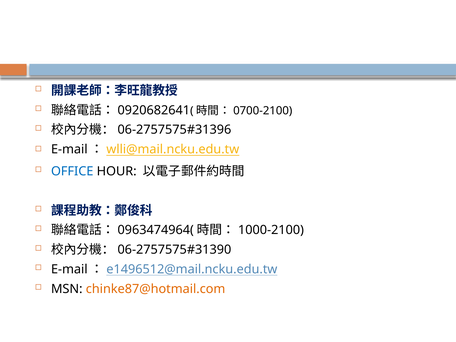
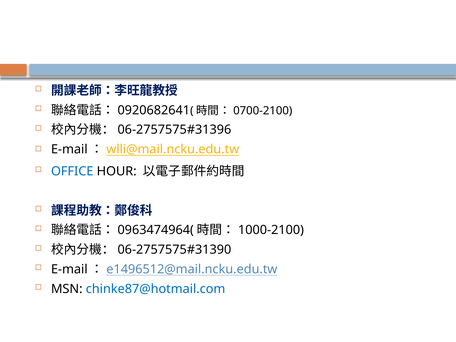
chinke87@hotmail.com colour: orange -> blue (156, 289)
